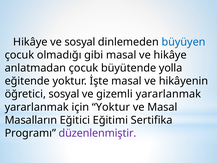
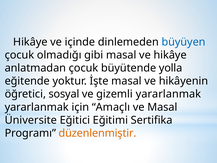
ve sosyal: sosyal -> içinde (80, 42)
için Yoktur: Yoktur -> Amaçlı (111, 107)
Masalların: Masalların -> Üniversite (31, 120)
düzenlenmiştir colour: purple -> orange (97, 133)
